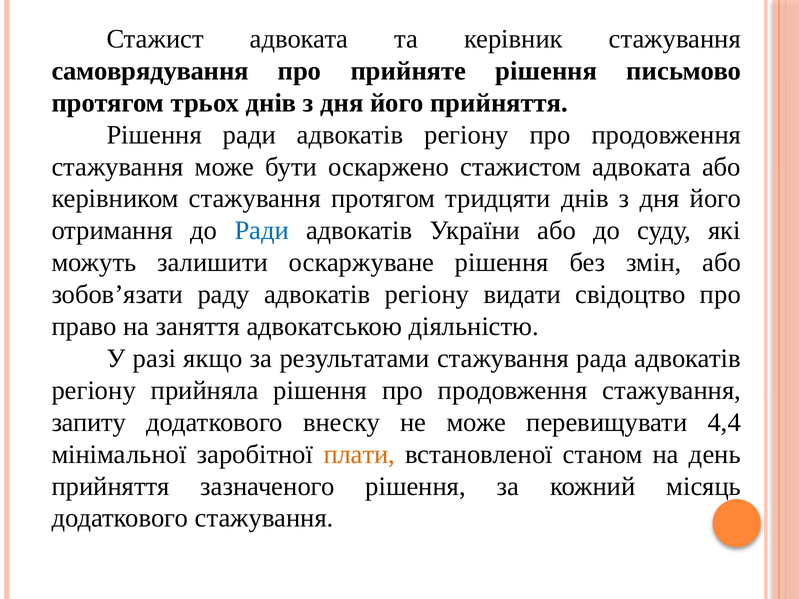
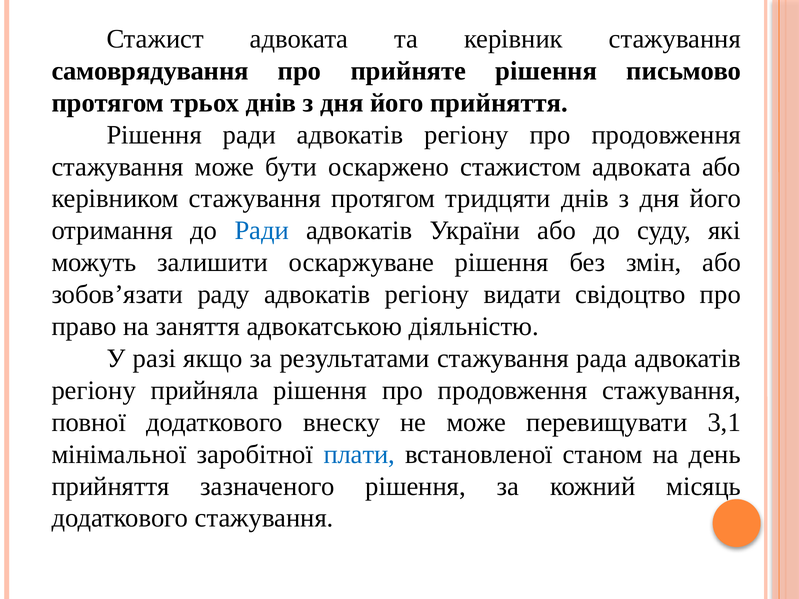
запиту: запиту -> повної (89, 423)
4,4: 4,4 -> 3,1 (724, 423)
плати colour: orange -> blue (359, 454)
